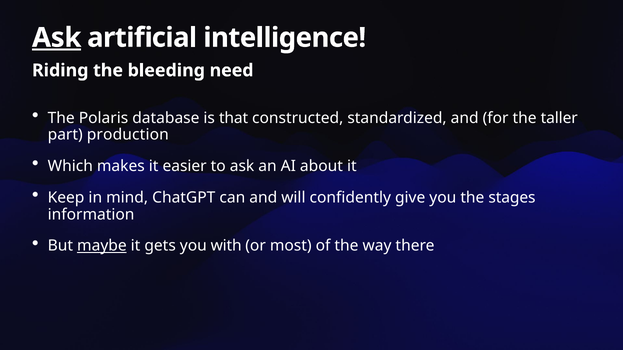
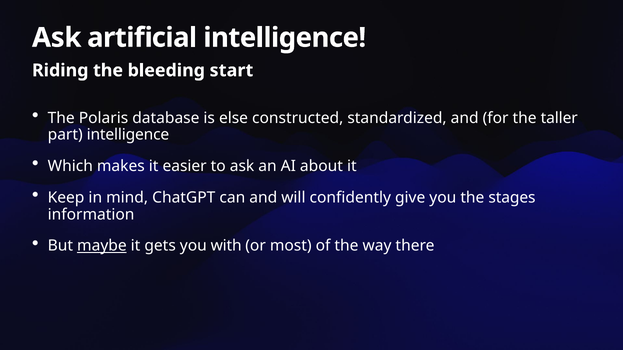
Ask underline: present -> none (57, 38)
need: need -> start (231, 71)
that: that -> else (234, 118)
part production: production -> intelligence (128, 135)
